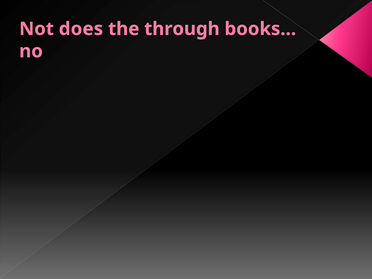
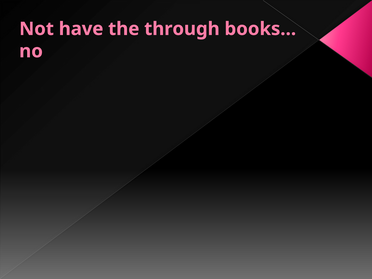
does: does -> have (81, 29)
